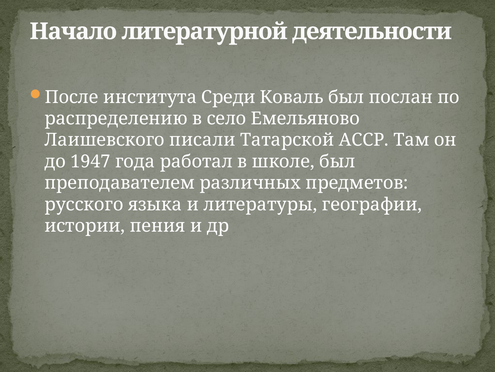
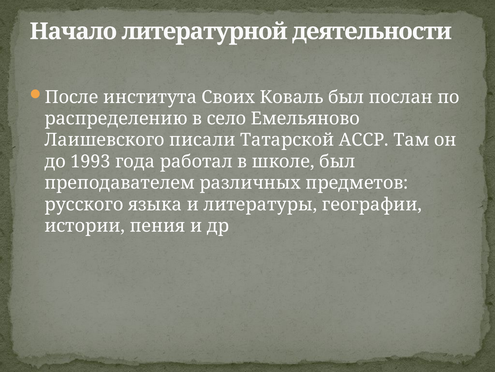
Среди: Среди -> Своих (228, 97)
1947: 1947 -> 1993 (90, 161)
